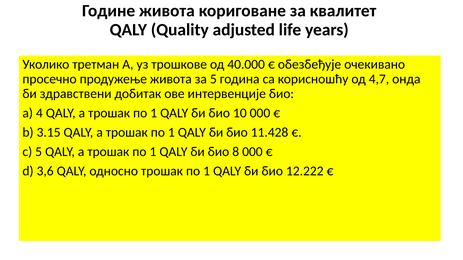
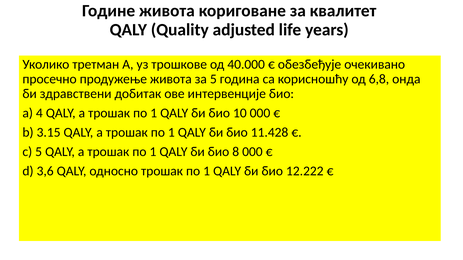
4,7: 4,7 -> 6,8 (379, 79)
